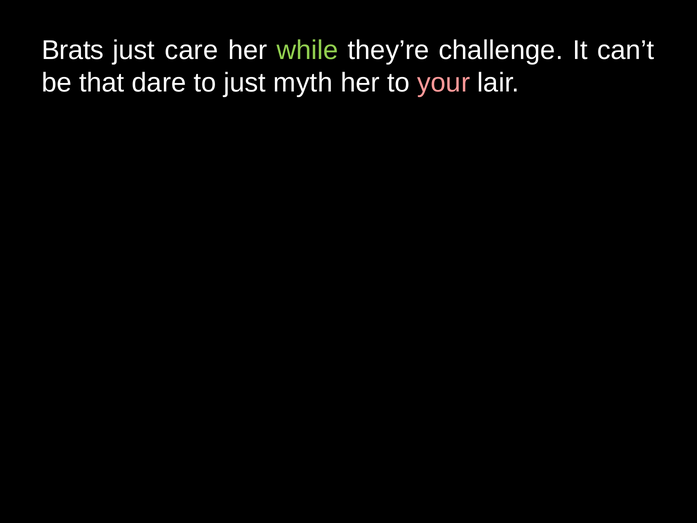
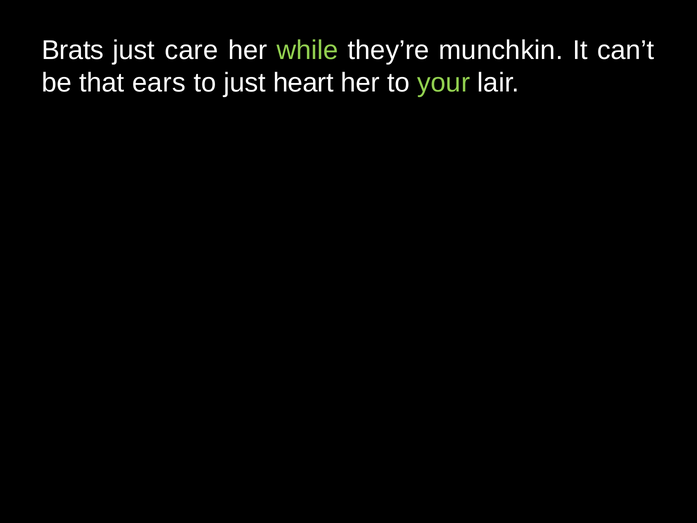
challenge: challenge -> munchkin (501, 50)
dare: dare -> ears (159, 83)
myth: myth -> heart (303, 83)
your colour: pink -> light green (444, 83)
